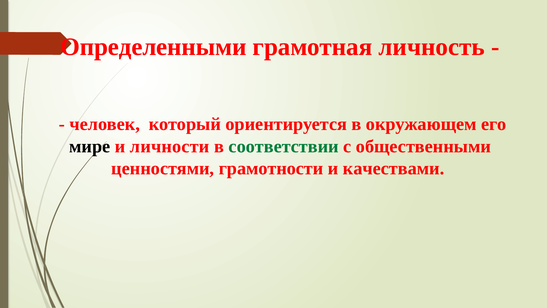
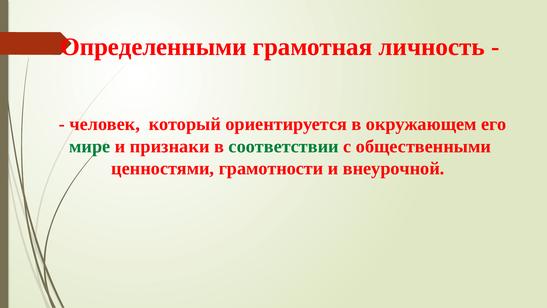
мире colour: black -> green (90, 146)
личности: личности -> признаки (170, 146)
качествами: качествами -> внеурочной (394, 168)
